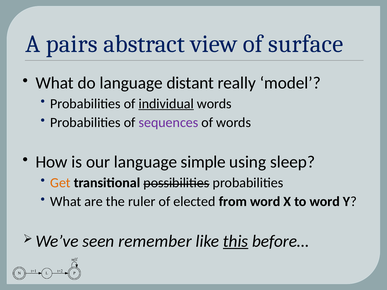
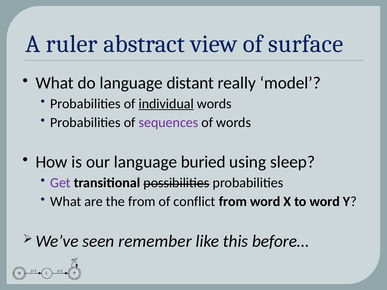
pairs: pairs -> ruler (72, 44)
simple: simple -> buried (203, 162)
Get colour: orange -> purple (60, 183)
the ruler: ruler -> from (142, 202)
elected: elected -> conflict (194, 202)
this underline: present -> none (236, 241)
